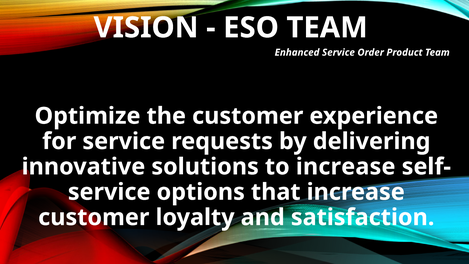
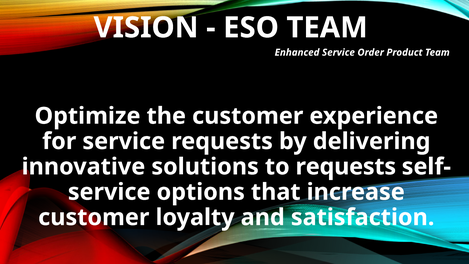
to increase: increase -> requests (346, 167)
